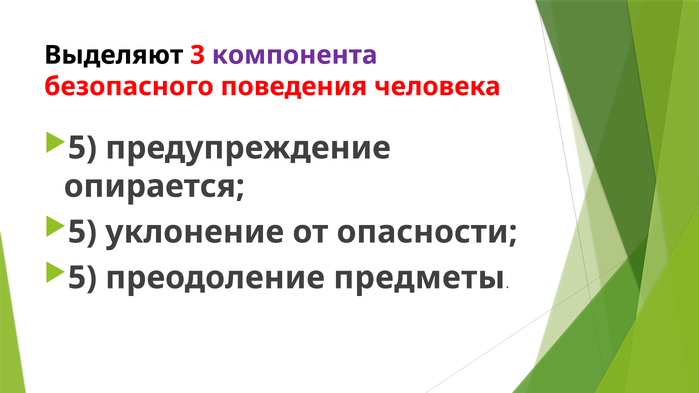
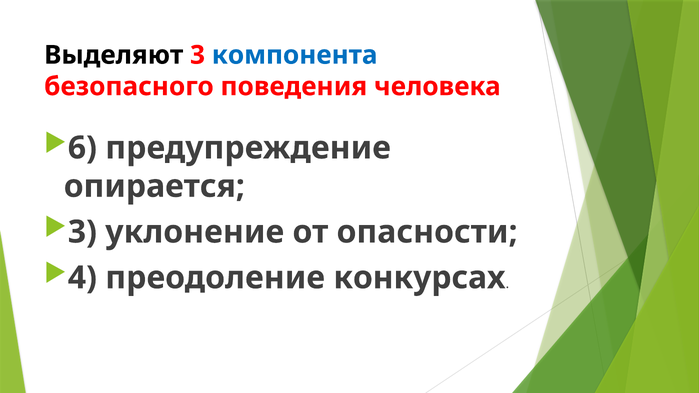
компонента colour: purple -> blue (295, 55)
5: 5 -> 6 (82, 148)
5: 5 -> 3 (82, 232)
5: 5 -> 4 (82, 278)
предметы: предметы -> конкурсах (419, 278)
